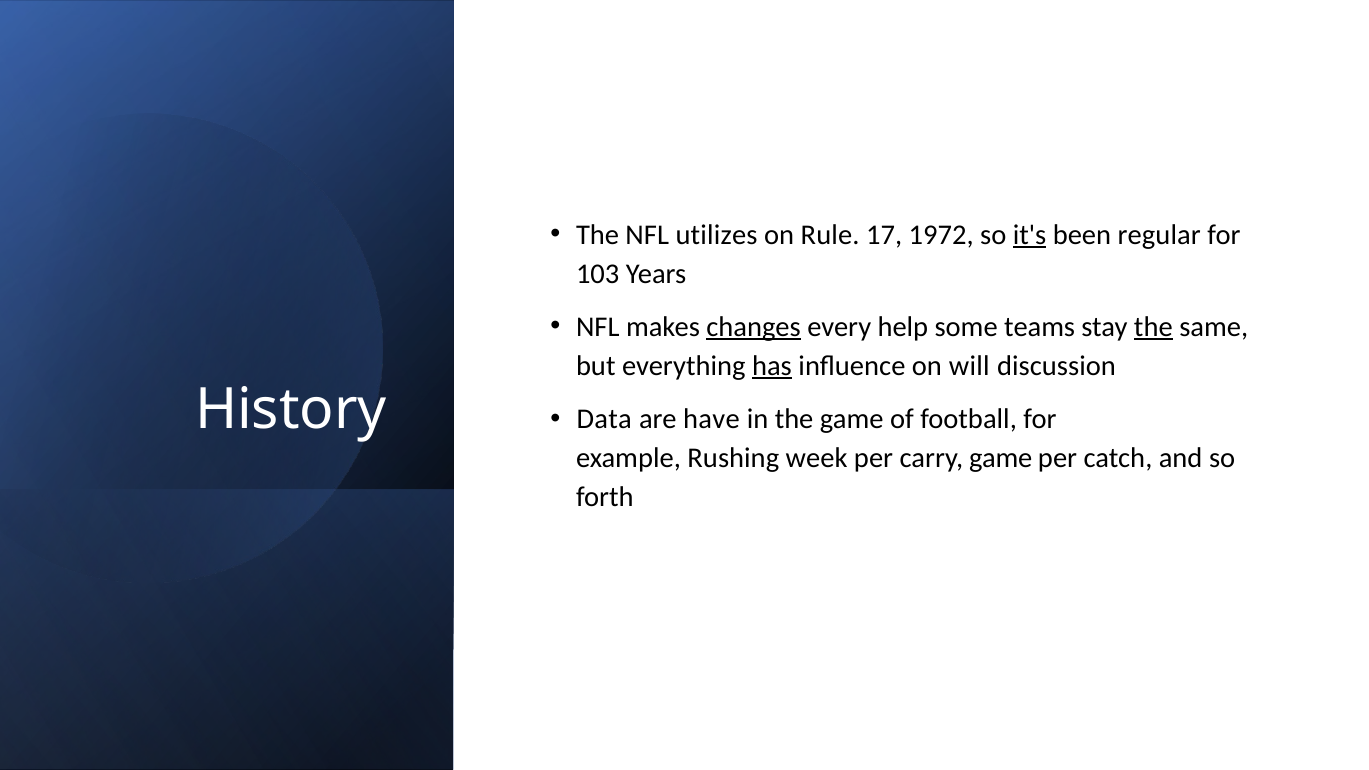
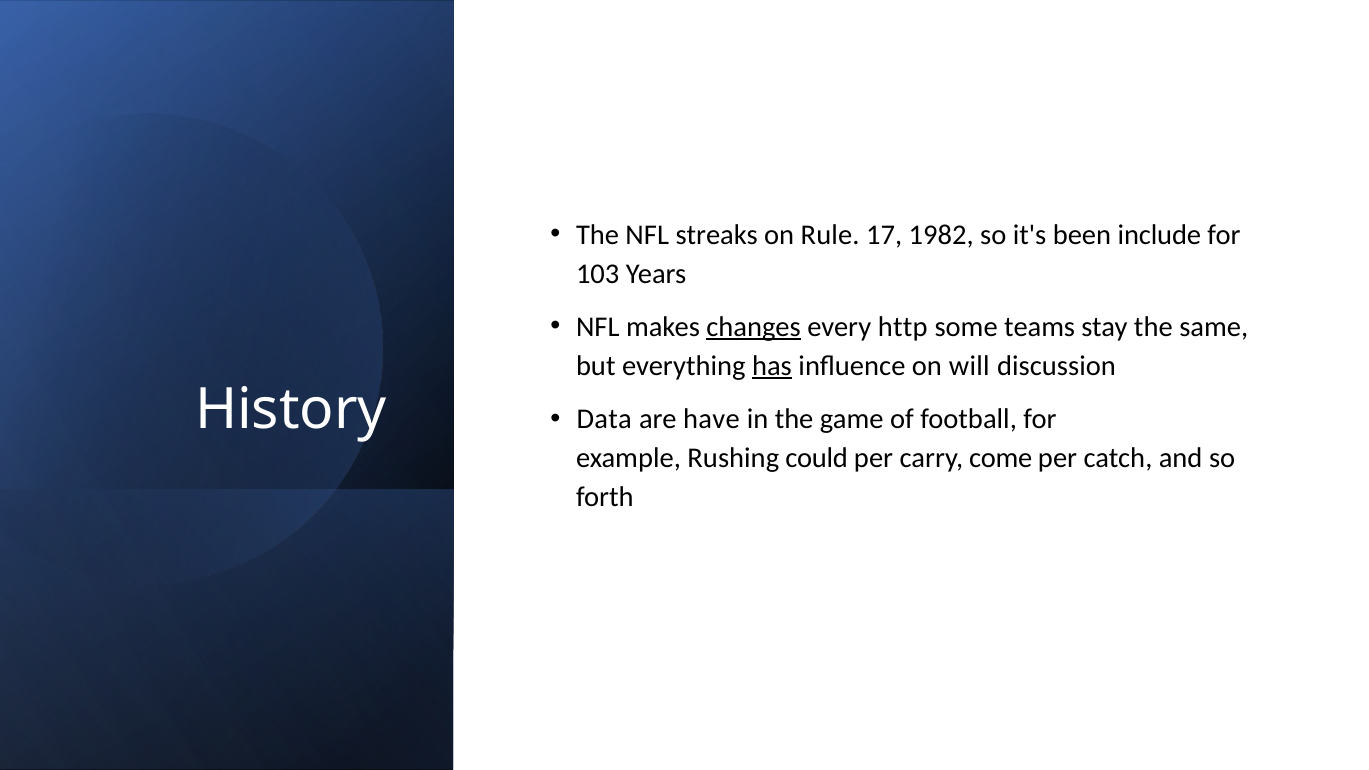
utilizes: utilizes -> streaks (717, 235)
1972: 1972 -> 1982 (941, 235)
it's underline: present -> none (1030, 235)
regular: regular -> include (1159, 235)
help: help -> http (903, 327)
the underline: present -> none (1153, 327)
week: week -> could (817, 458)
carry game: game -> come (1001, 458)
